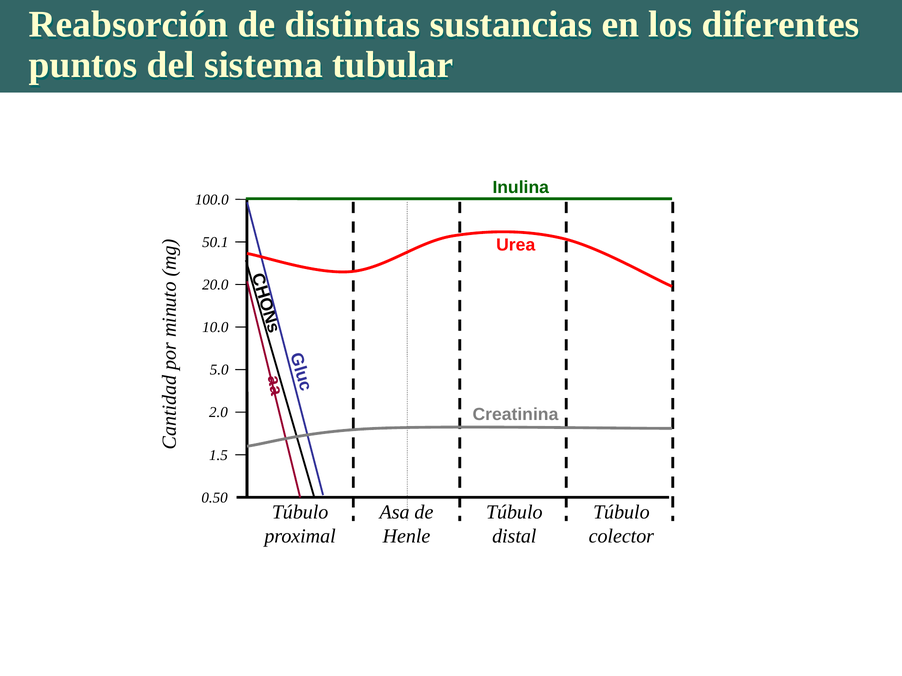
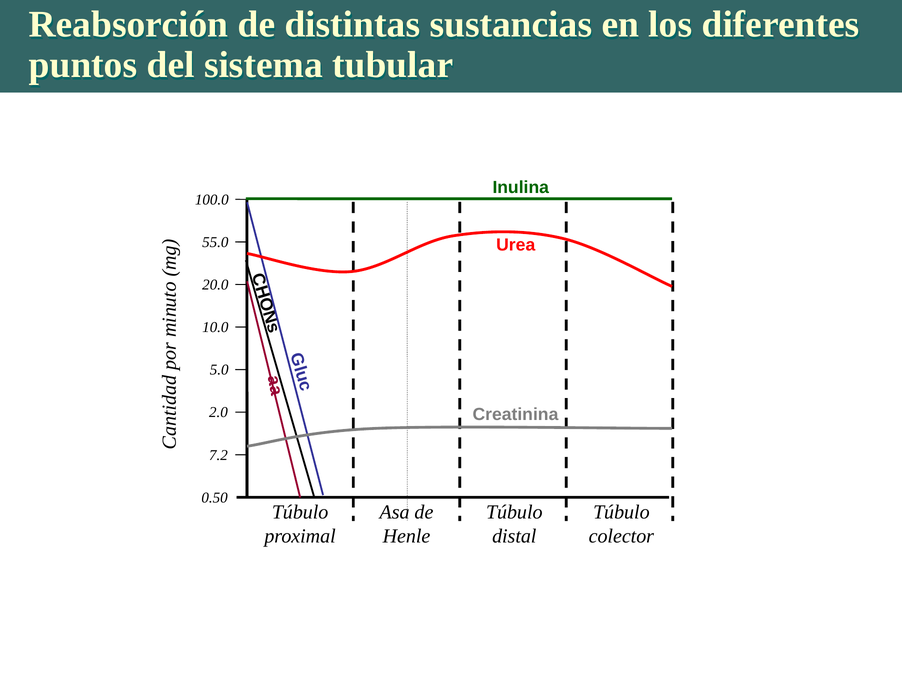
50.1: 50.1 -> 55.0 (215, 242)
1.5: 1.5 -> 7.2 (218, 455)
